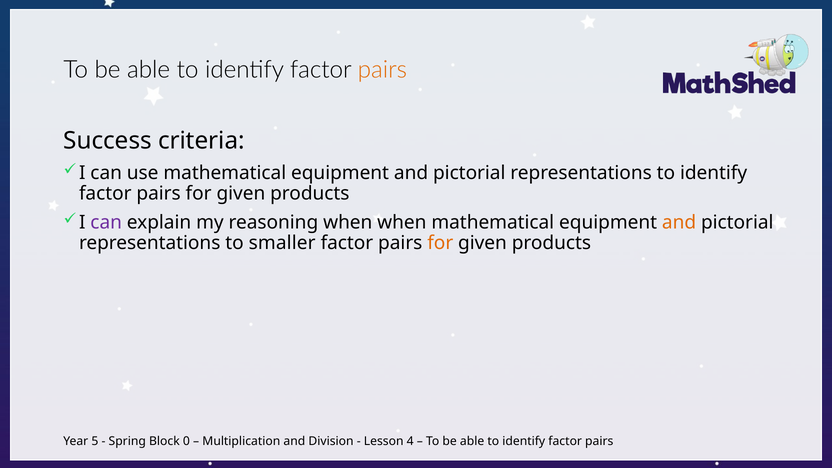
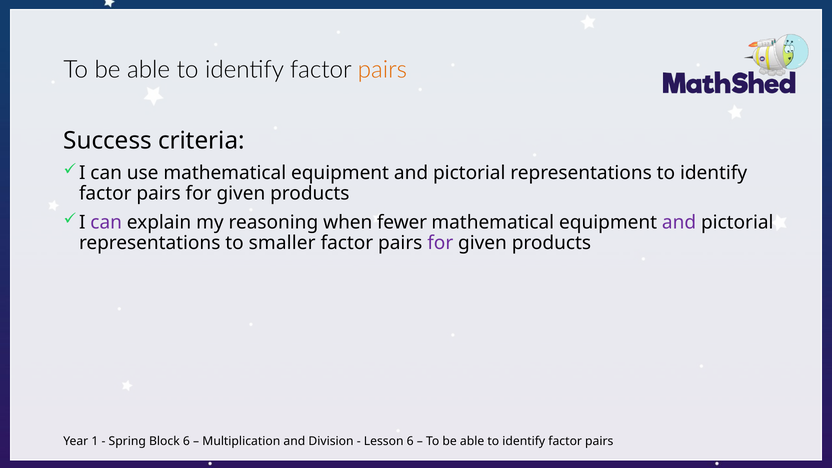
when when: when -> fewer (402, 223)
and colour: orange -> purple (679, 223)
for colour: orange -> purple (440, 243)
5: 5 -> 1 (95, 441)
Block 0: 0 -> 6 (186, 441)
Lesson 4: 4 -> 6 (410, 441)
